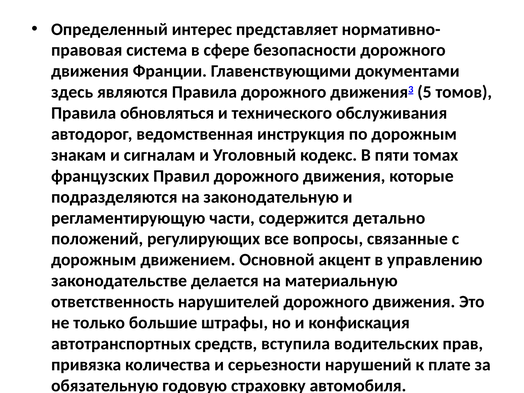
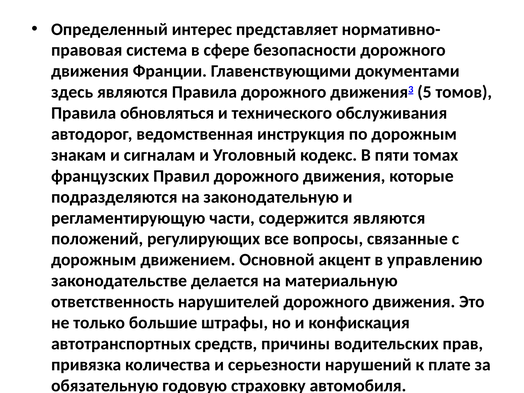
содержится детально: детально -> являются (389, 218)
вступила: вступила -> причины (296, 344)
